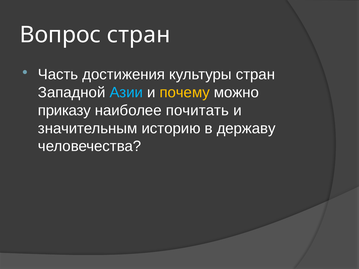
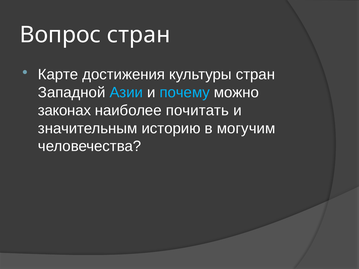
Часть: Часть -> Карте (58, 75)
почему colour: yellow -> light blue (185, 93)
приказу: приказу -> законах (64, 111)
державу: державу -> могучим (246, 128)
